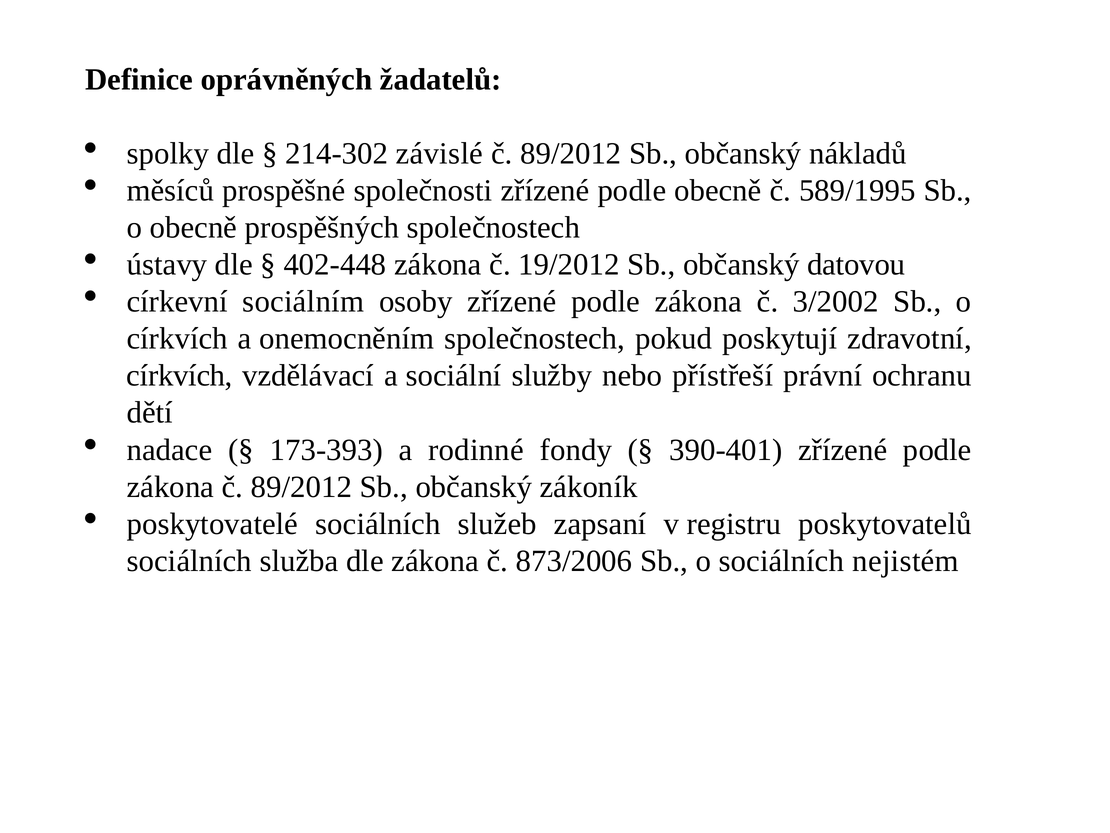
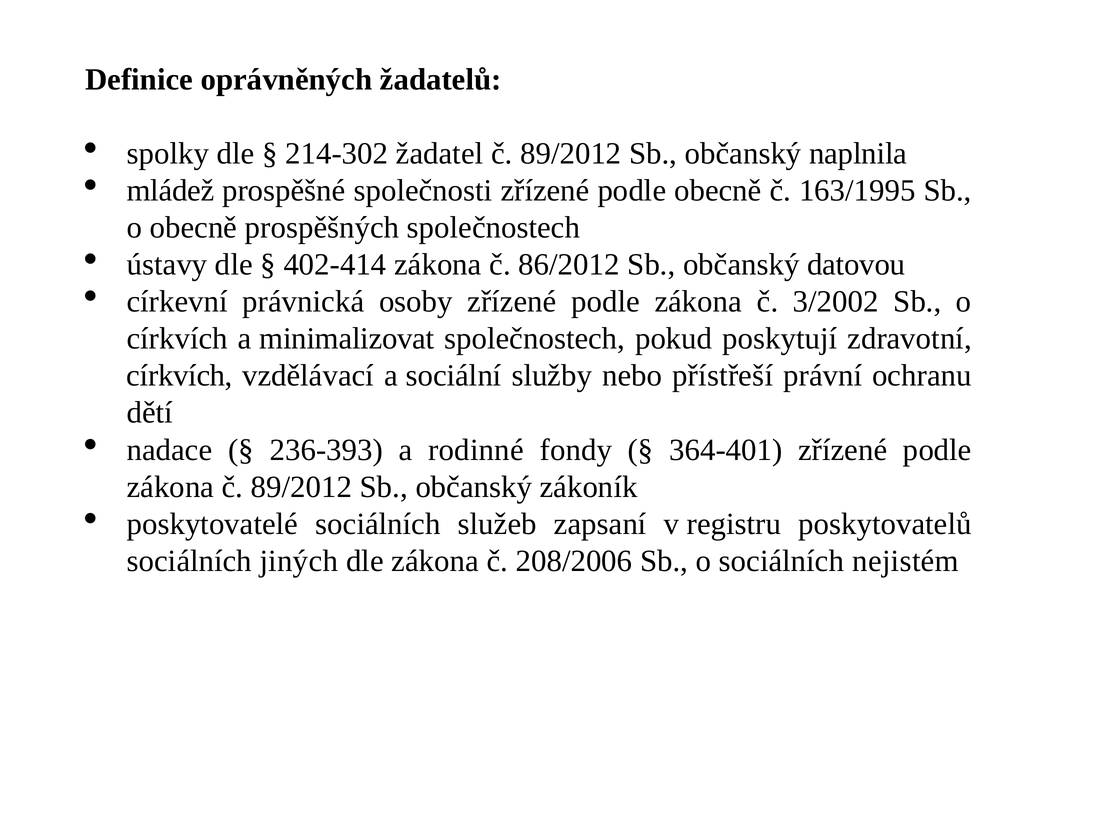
závislé: závislé -> žadatel (440, 153)
nákladů: nákladů -> naplnila (858, 153)
měsíců: měsíců -> mládež (171, 190)
589/1995: 589/1995 -> 163/1995 (857, 190)
402-448: 402-448 -> 402-414 (335, 264)
19/2012: 19/2012 -> 86/2012 (569, 264)
sociálním: sociálním -> právnická (303, 301)
onemocněním: onemocněním -> minimalizovat (347, 339)
173-393: 173-393 -> 236-393 (326, 450)
390-401: 390-401 -> 364-401 (726, 450)
služba: služba -> jiných (299, 561)
873/2006: 873/2006 -> 208/2006 (574, 561)
